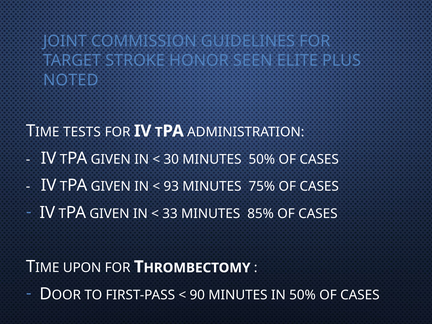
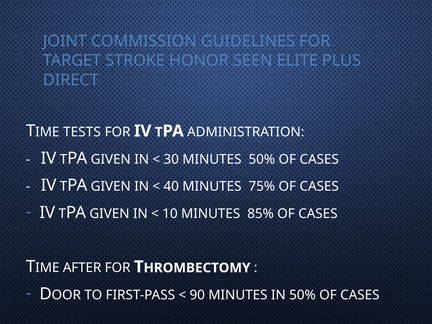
NOTED: NOTED -> DIRECT (71, 80)
93: 93 -> 40 (171, 186)
33: 33 -> 10 (170, 214)
UPON: UPON -> AFTER (82, 268)
